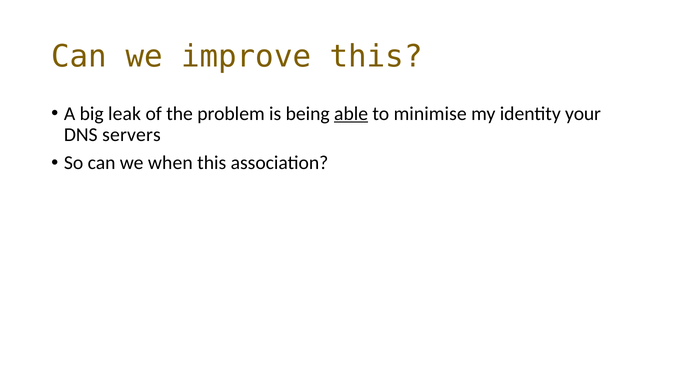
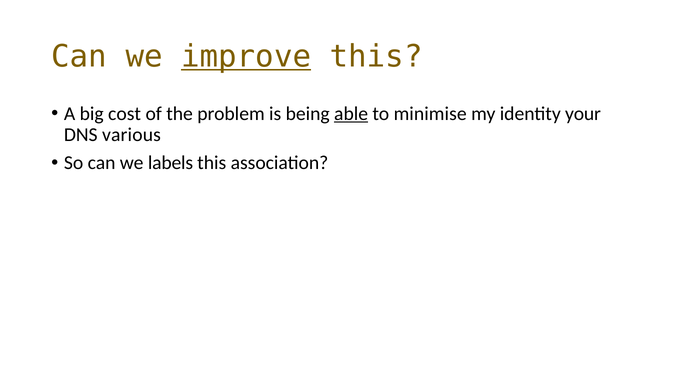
improve underline: none -> present (246, 57)
leak: leak -> cost (125, 114)
servers: servers -> various (131, 135)
when: when -> labels (170, 163)
